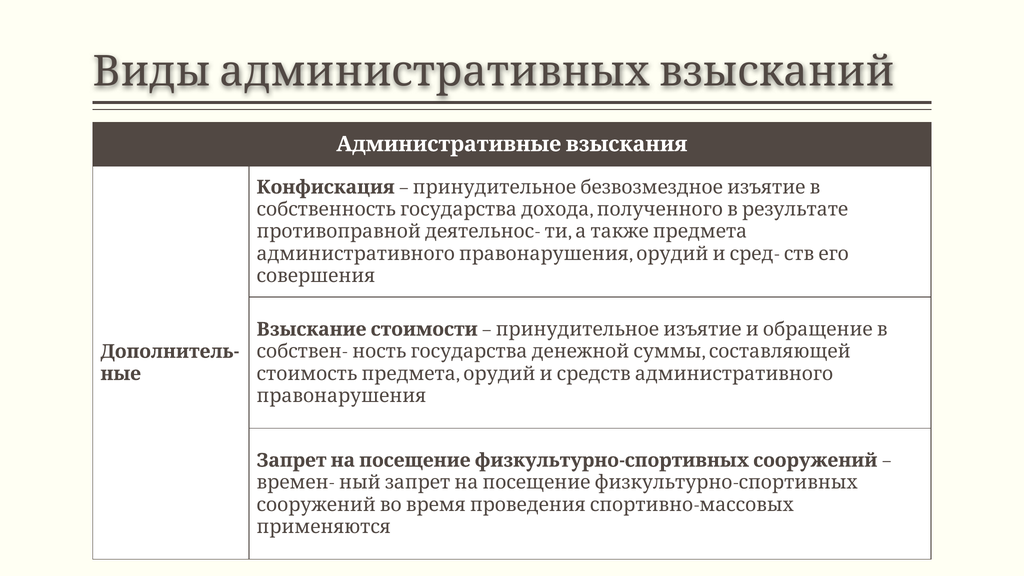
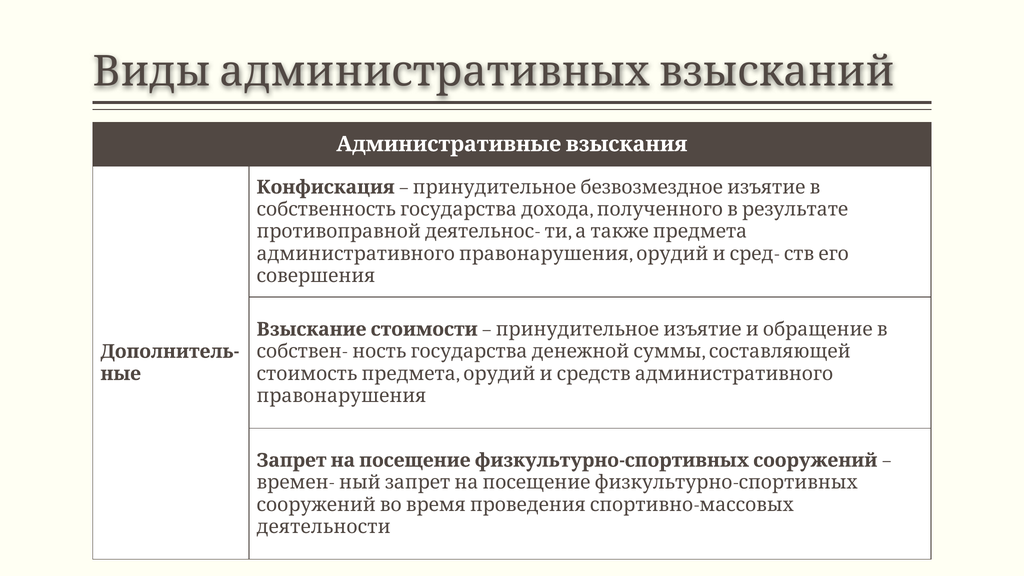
применяются: применяются -> деятельности (324, 527)
